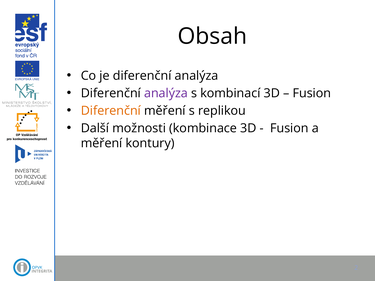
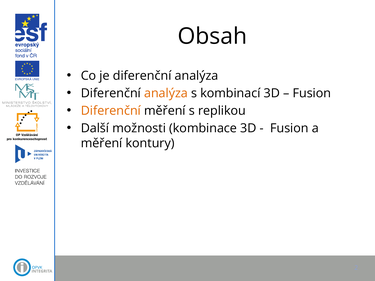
analýza colour: purple -> orange (166, 93)
